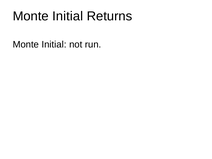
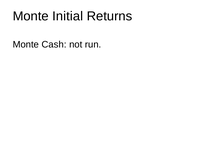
Initial: Initial -> Cash (54, 44)
